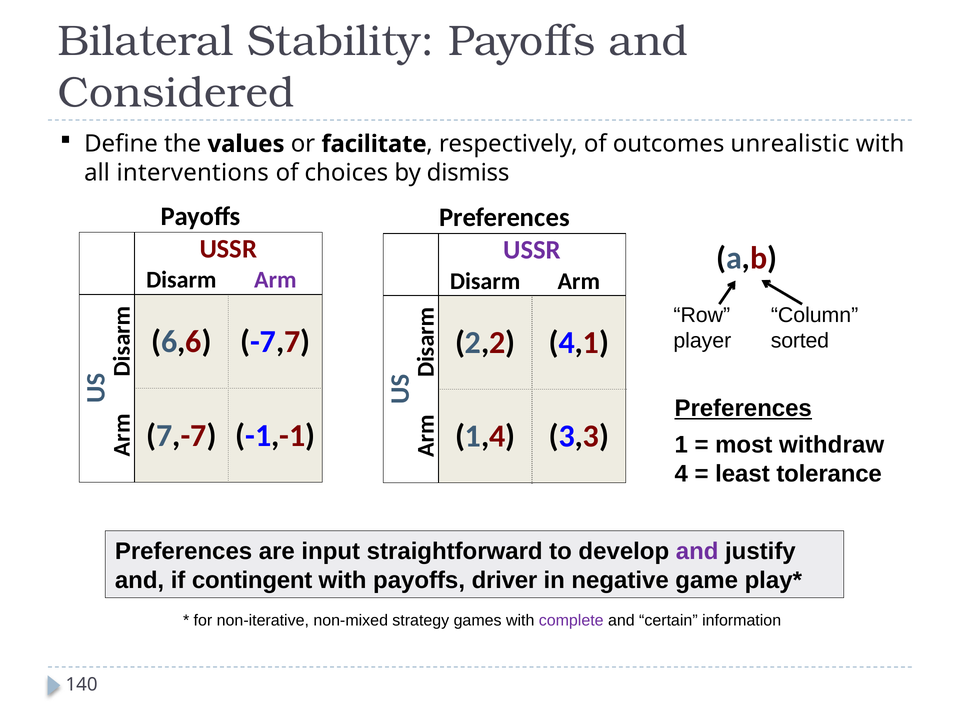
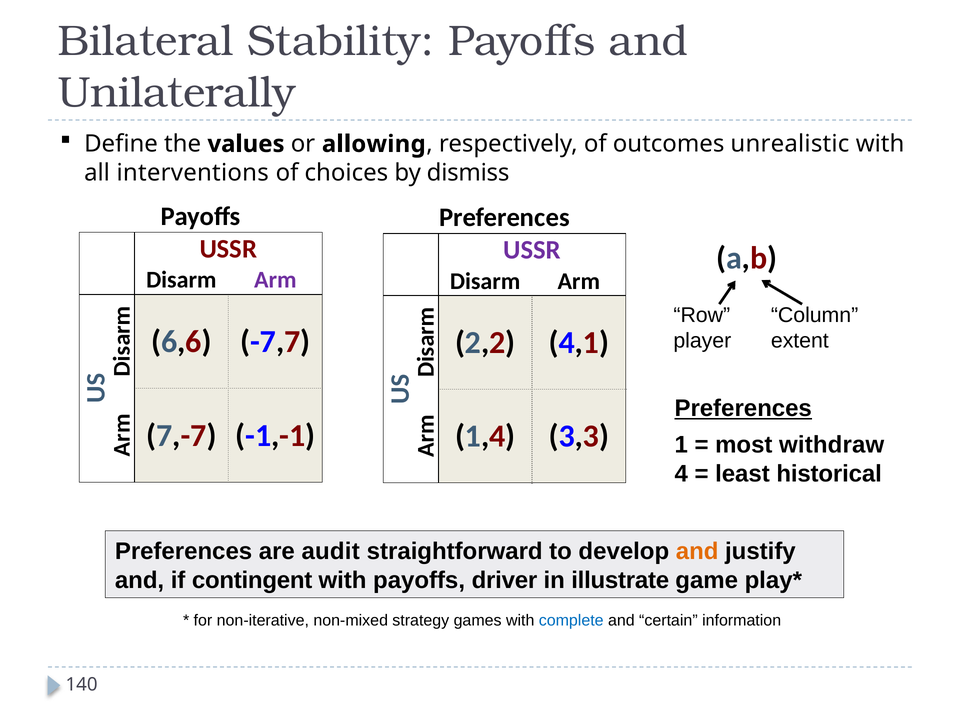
Considered: Considered -> Unilaterally (177, 93)
facilitate: facilitate -> allowing (374, 144)
sorted: sorted -> extent (800, 341)
tolerance: tolerance -> historical (829, 474)
input: input -> audit (331, 551)
and colour: purple -> orange (697, 551)
negative: negative -> illustrate (620, 580)
complete colour: purple -> blue (571, 621)
